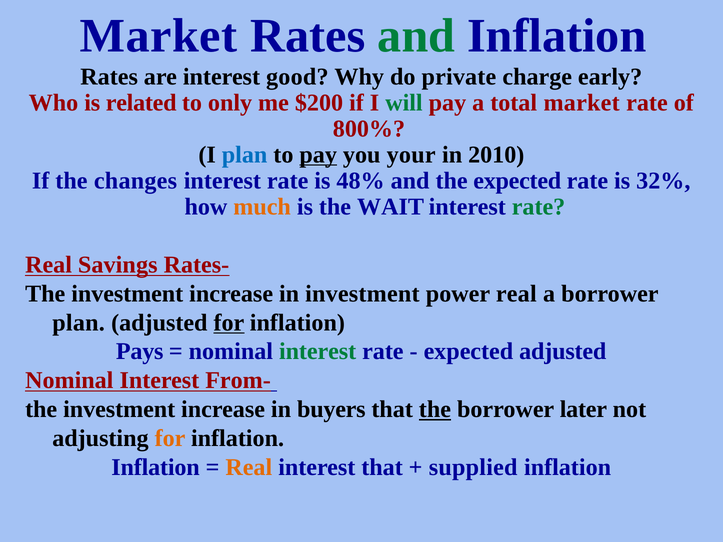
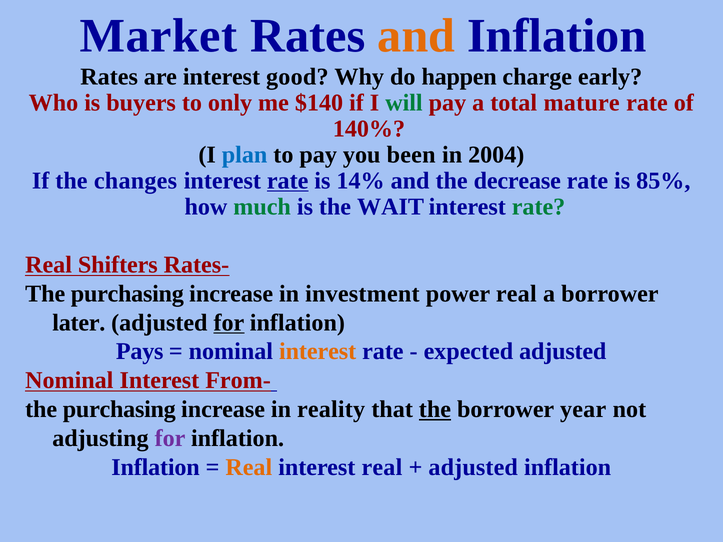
and colour: green -> orange (416, 36)
private: private -> happen (459, 77)
related: related -> buyers (141, 103)
$200: $200 -> $140 (319, 103)
total market: market -> mature (582, 103)
800%: 800% -> 140% (369, 129)
pay underline: present -> none (318, 155)
your: your -> been (411, 155)
2010: 2010 -> 2004 (496, 155)
rate underline: none -> present (288, 181)
48%: 48% -> 14% (361, 181)
the expected: expected -> decrease (517, 181)
32%: 32% -> 85% (663, 181)
much colour: orange -> green (262, 207)
Savings: Savings -> Shifters (118, 265)
investment: investment -> purchasing (127, 294)
plan: plan -> later (79, 323)
interest colour: green -> orange (318, 352)
investment: investment -> purchasing (119, 410)
buyers: buyers -> reality (331, 410)
later: later -> year (583, 410)
for colour: orange -> purple (170, 438)
interest that: that -> real (382, 467)
supplied: supplied -> adjusted (473, 467)
